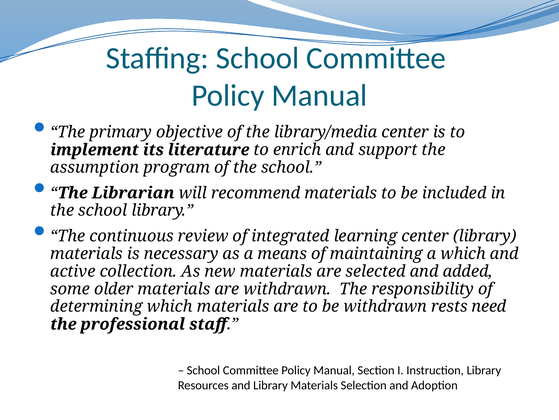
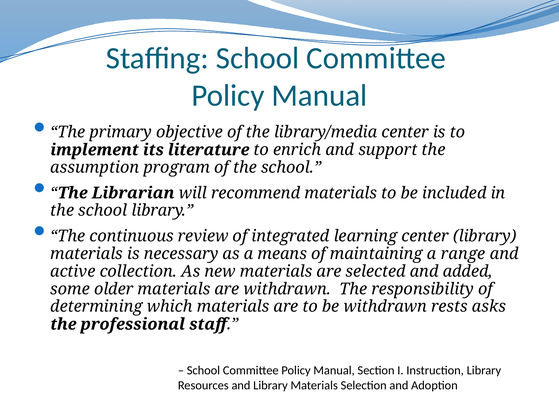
a which: which -> range (463, 253)
need: need -> asks (489, 306)
